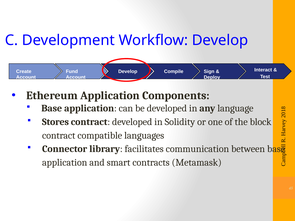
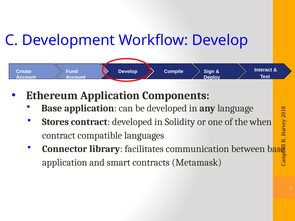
block: block -> when (261, 122)
